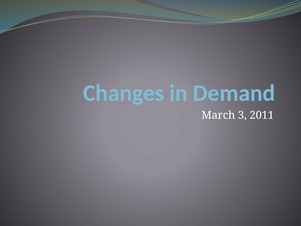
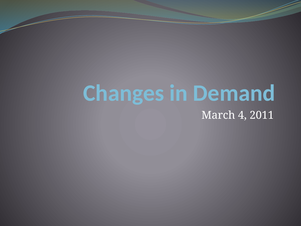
3: 3 -> 4 (242, 115)
